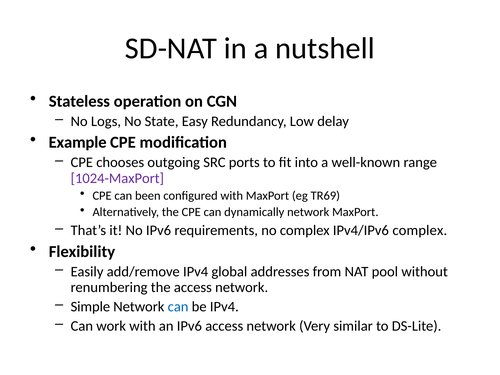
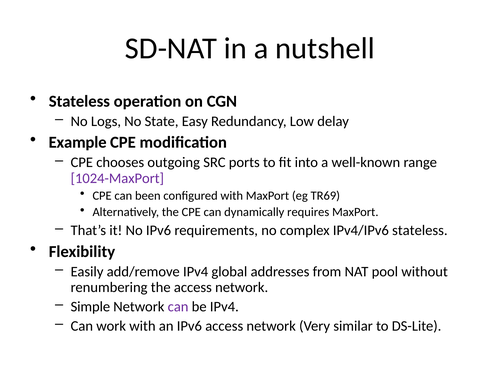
dynamically network: network -> requires (308, 212)
IPv4/IPv6 complex: complex -> stateless (420, 231)
can colour: blue -> purple (178, 307)
